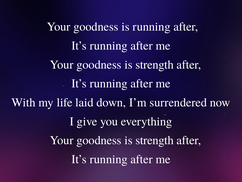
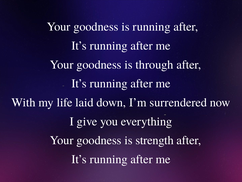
strength: strength -> through (155, 64)
